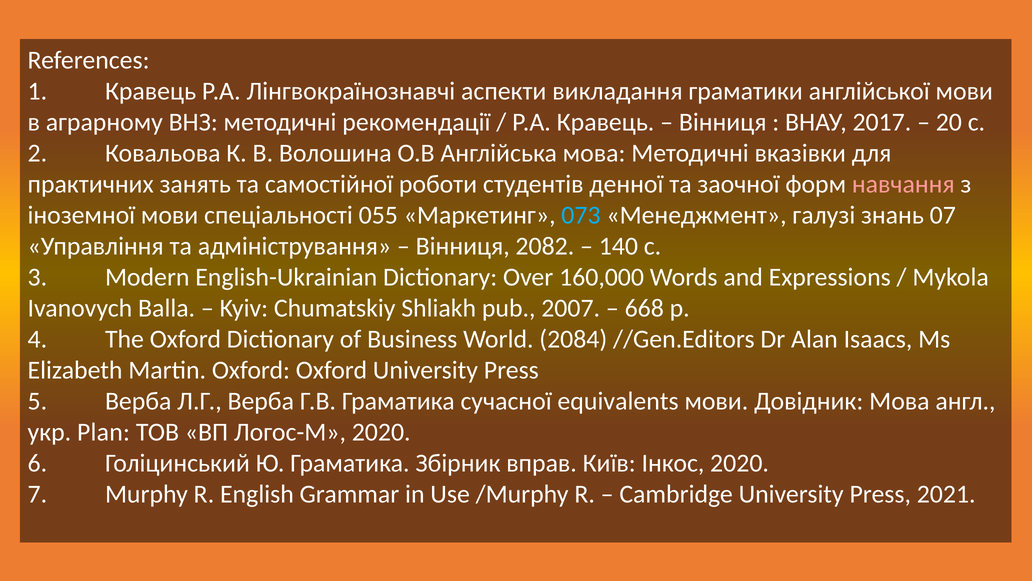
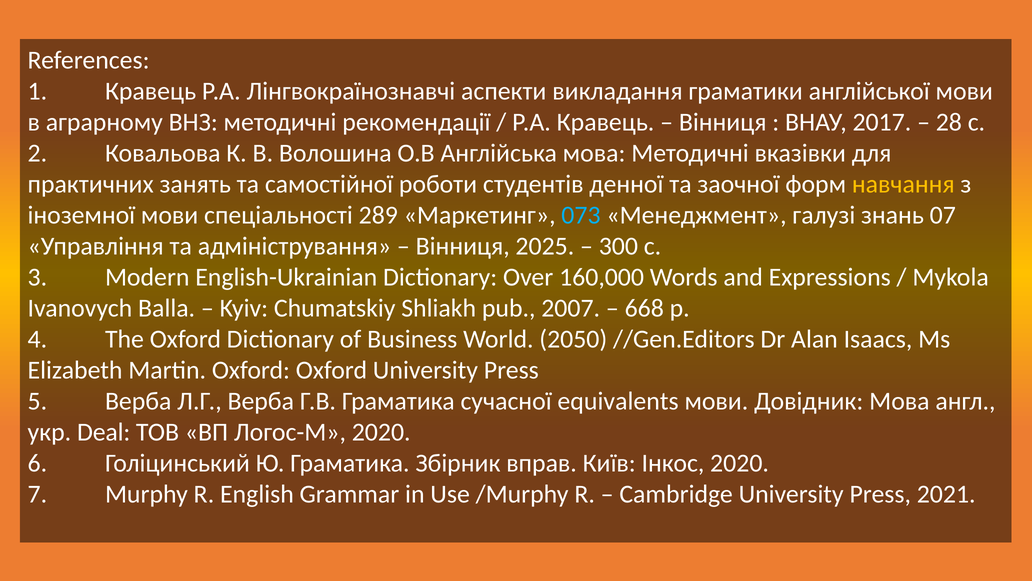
20: 20 -> 28 (949, 122)
навчання colour: pink -> yellow (903, 184)
055: 055 -> 289 (378, 215)
2082: 2082 -> 2025 (545, 246)
140: 140 -> 300 (618, 246)
2084: 2084 -> 2050 (573, 339)
Plan: Plan -> Deal (104, 432)
